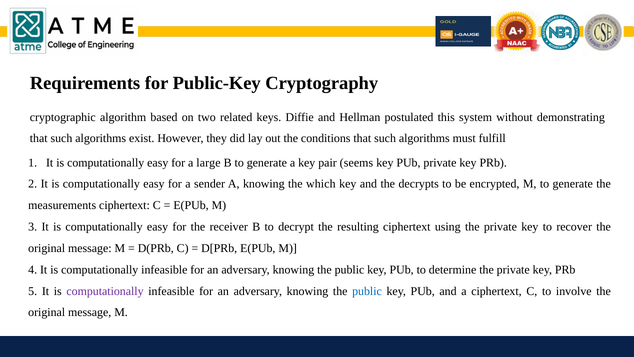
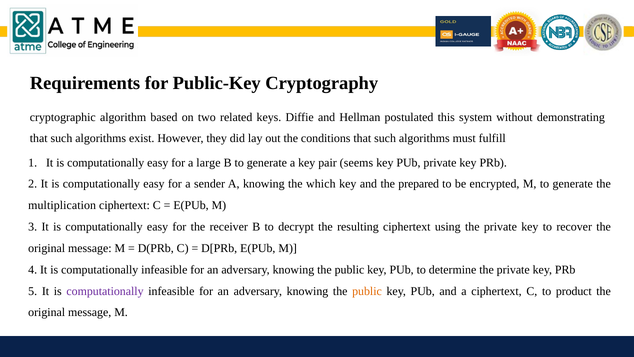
decrypts: decrypts -> prepared (419, 184)
measurements: measurements -> multiplication (62, 205)
public colour: blue -> orange (367, 291)
involve: involve -> product (574, 291)
